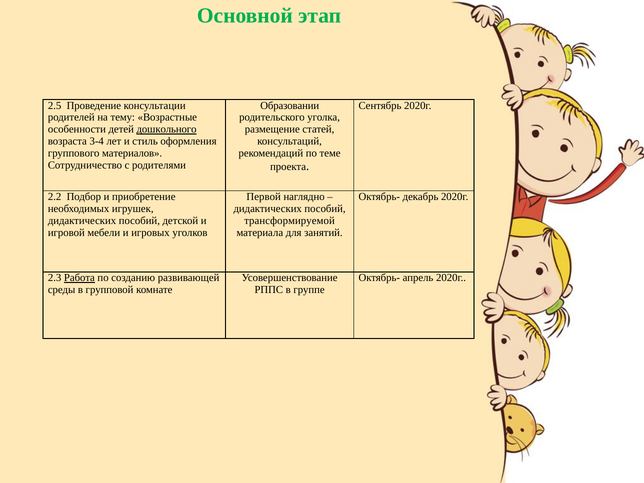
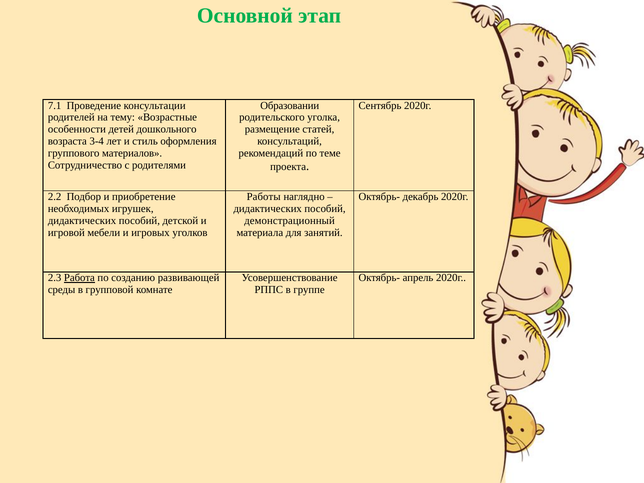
2.5: 2.5 -> 7.1 (55, 106)
дошкольного underline: present -> none (167, 129)
Первой: Первой -> Работы (264, 197)
трансформируемой: трансформируемой -> демонстрационный (290, 221)
